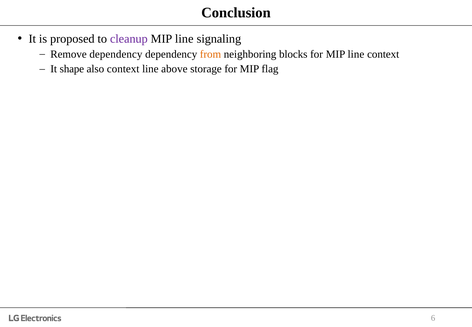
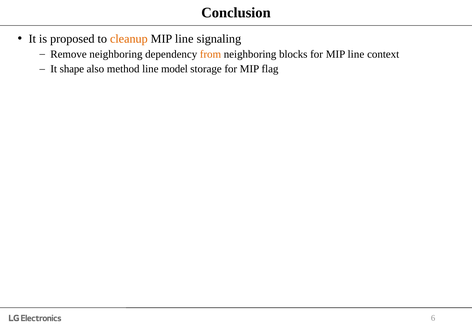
cleanup colour: purple -> orange (129, 39)
Remove dependency: dependency -> neighboring (116, 54)
also context: context -> method (123, 69)
above: above -> model (174, 69)
